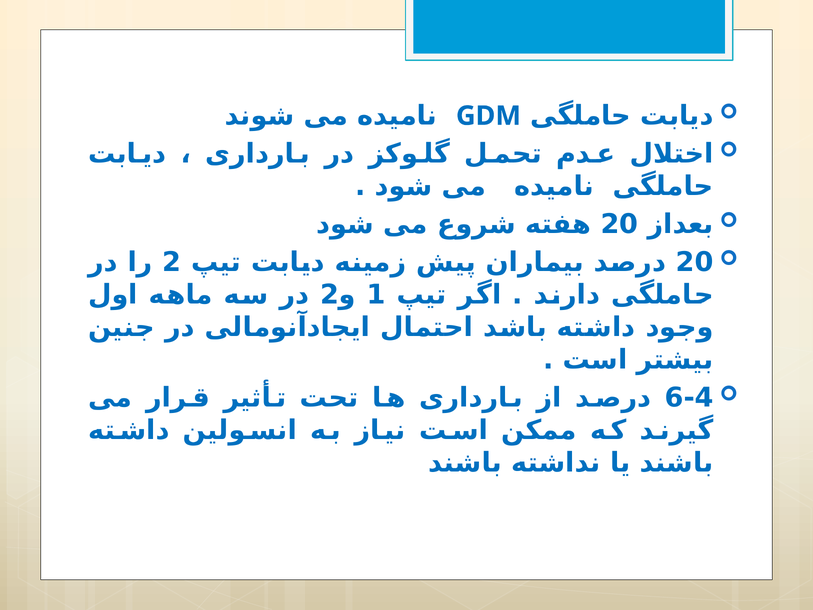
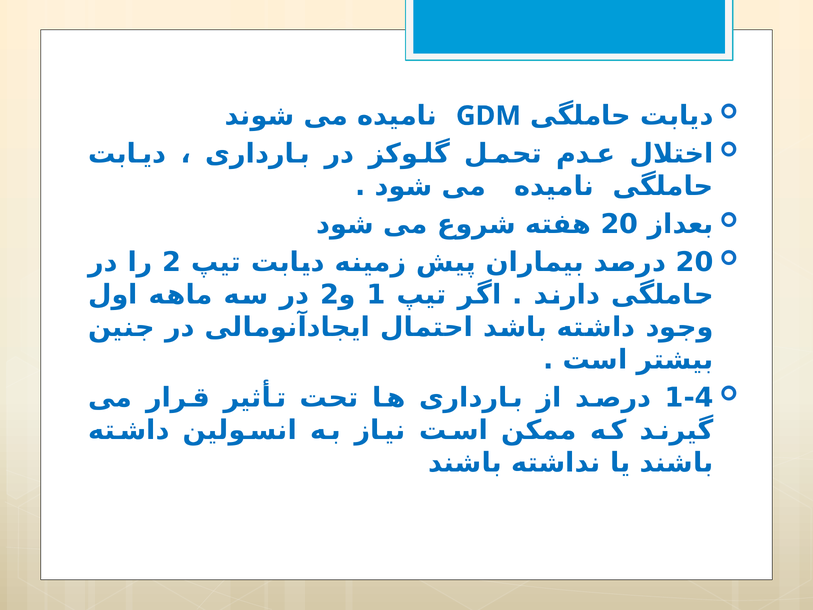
6-4: 6-4 -> 1-4 (689, 398)
